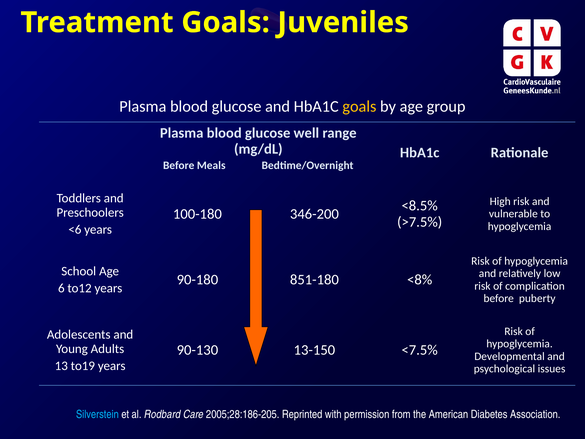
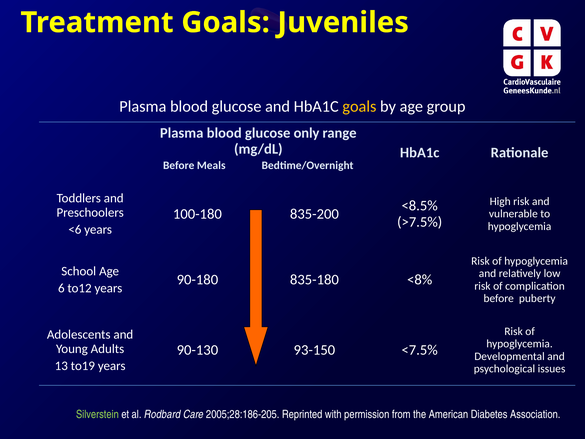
well: well -> only (306, 133)
346-200: 346-200 -> 835-200 (314, 214)
851-180: 851-180 -> 835-180 (314, 280)
13-150: 13-150 -> 93-150 (314, 350)
Silverstein colour: light blue -> light green (97, 414)
